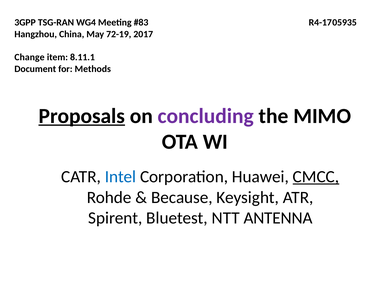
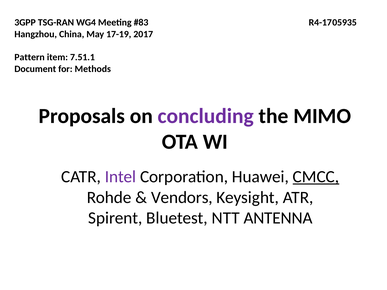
72-19: 72-19 -> 17-19 (119, 34)
Change: Change -> Pattern (30, 57)
8.11.1: 8.11.1 -> 7.51.1 (82, 57)
Proposals underline: present -> none (82, 116)
Intel colour: blue -> purple (120, 177)
Because: Because -> Vendors (182, 198)
